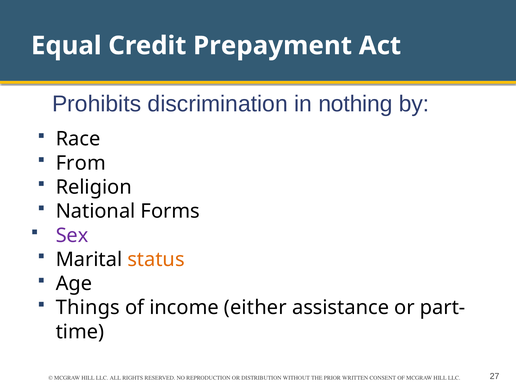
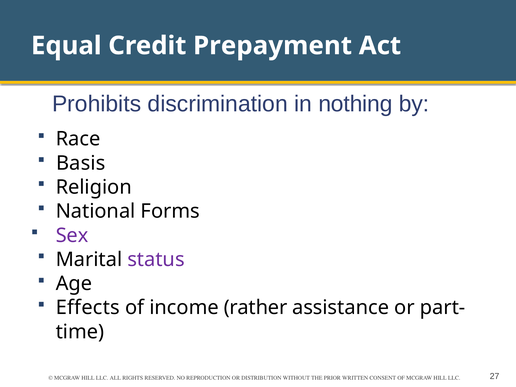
From: From -> Basis (81, 163)
status colour: orange -> purple (156, 259)
Things: Things -> Effects (88, 308)
either: either -> rather (256, 308)
